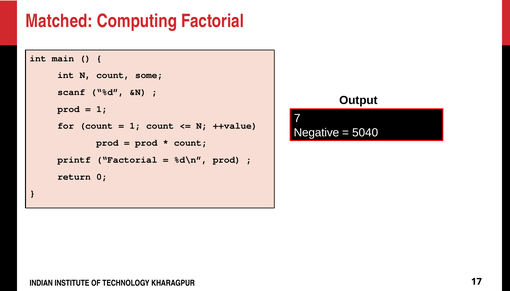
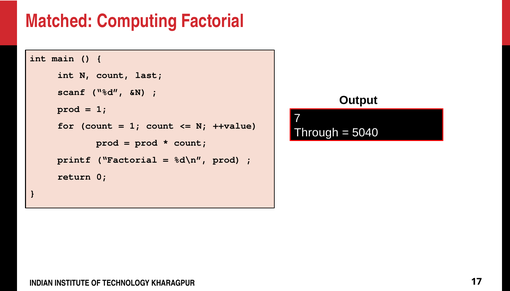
some: some -> last (149, 75)
Negative: Negative -> Through (316, 133)
